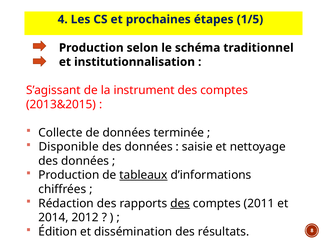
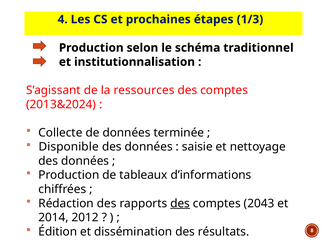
1/5: 1/5 -> 1/3 (250, 19)
instrument: instrument -> ressources (144, 90)
2013&2015: 2013&2015 -> 2013&2024 (61, 104)
tableaux underline: present -> none (143, 175)
2011: 2011 -> 2043 (259, 204)
